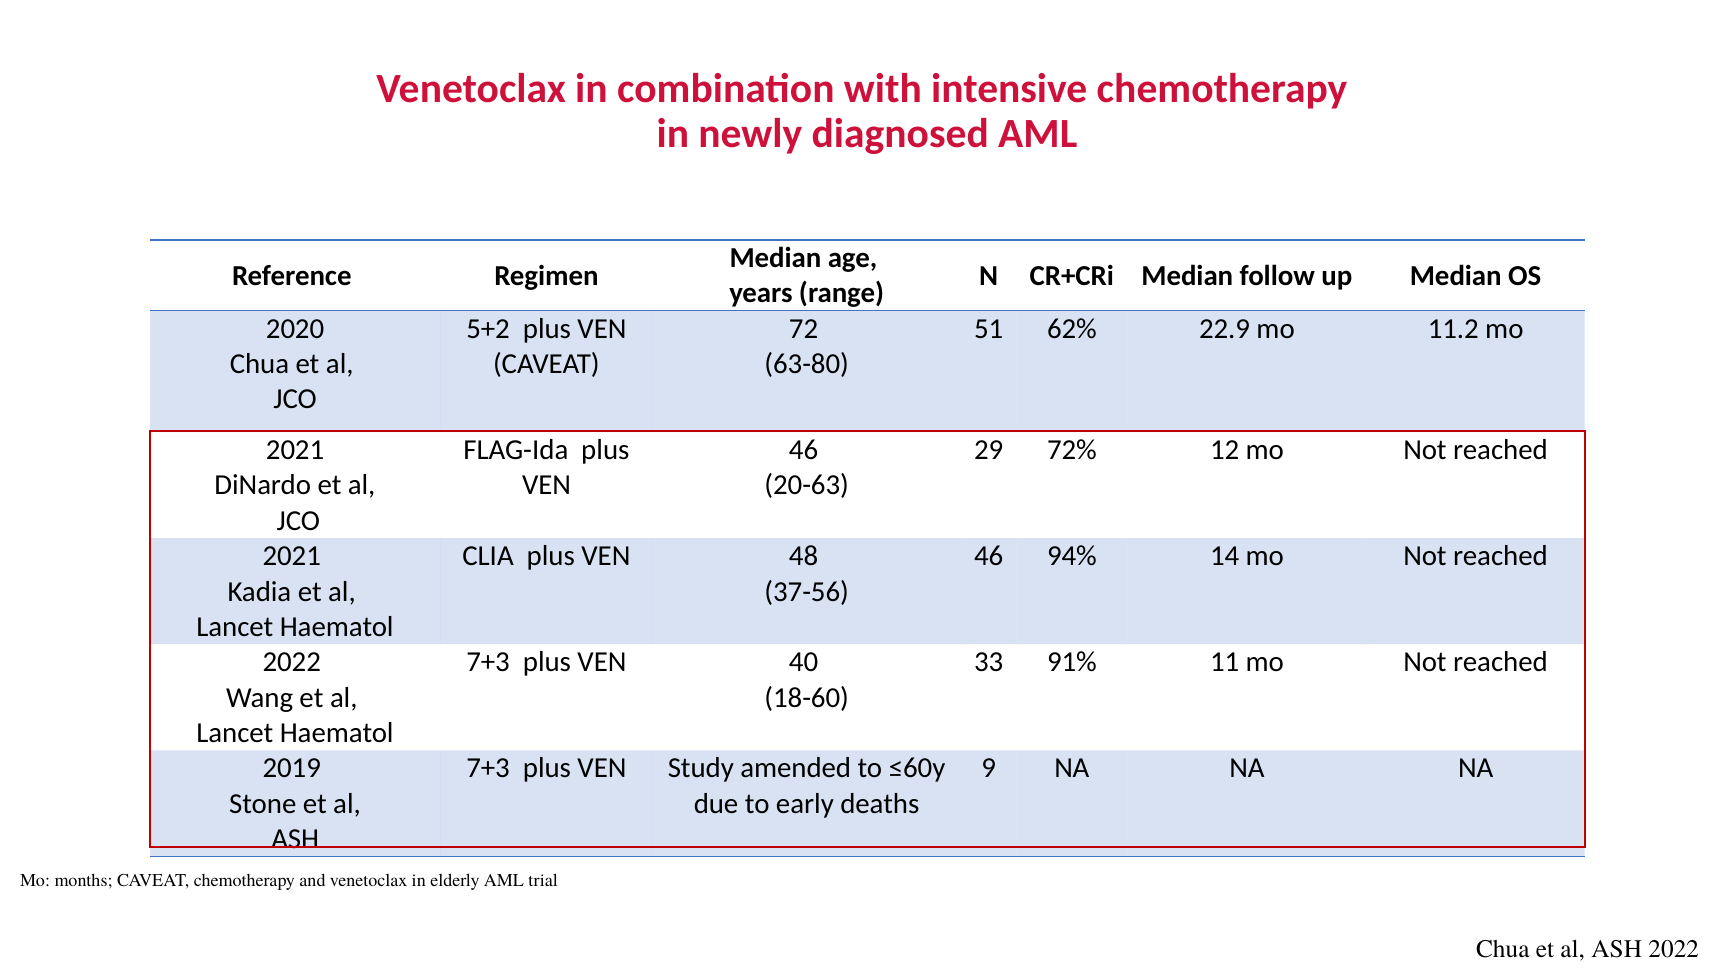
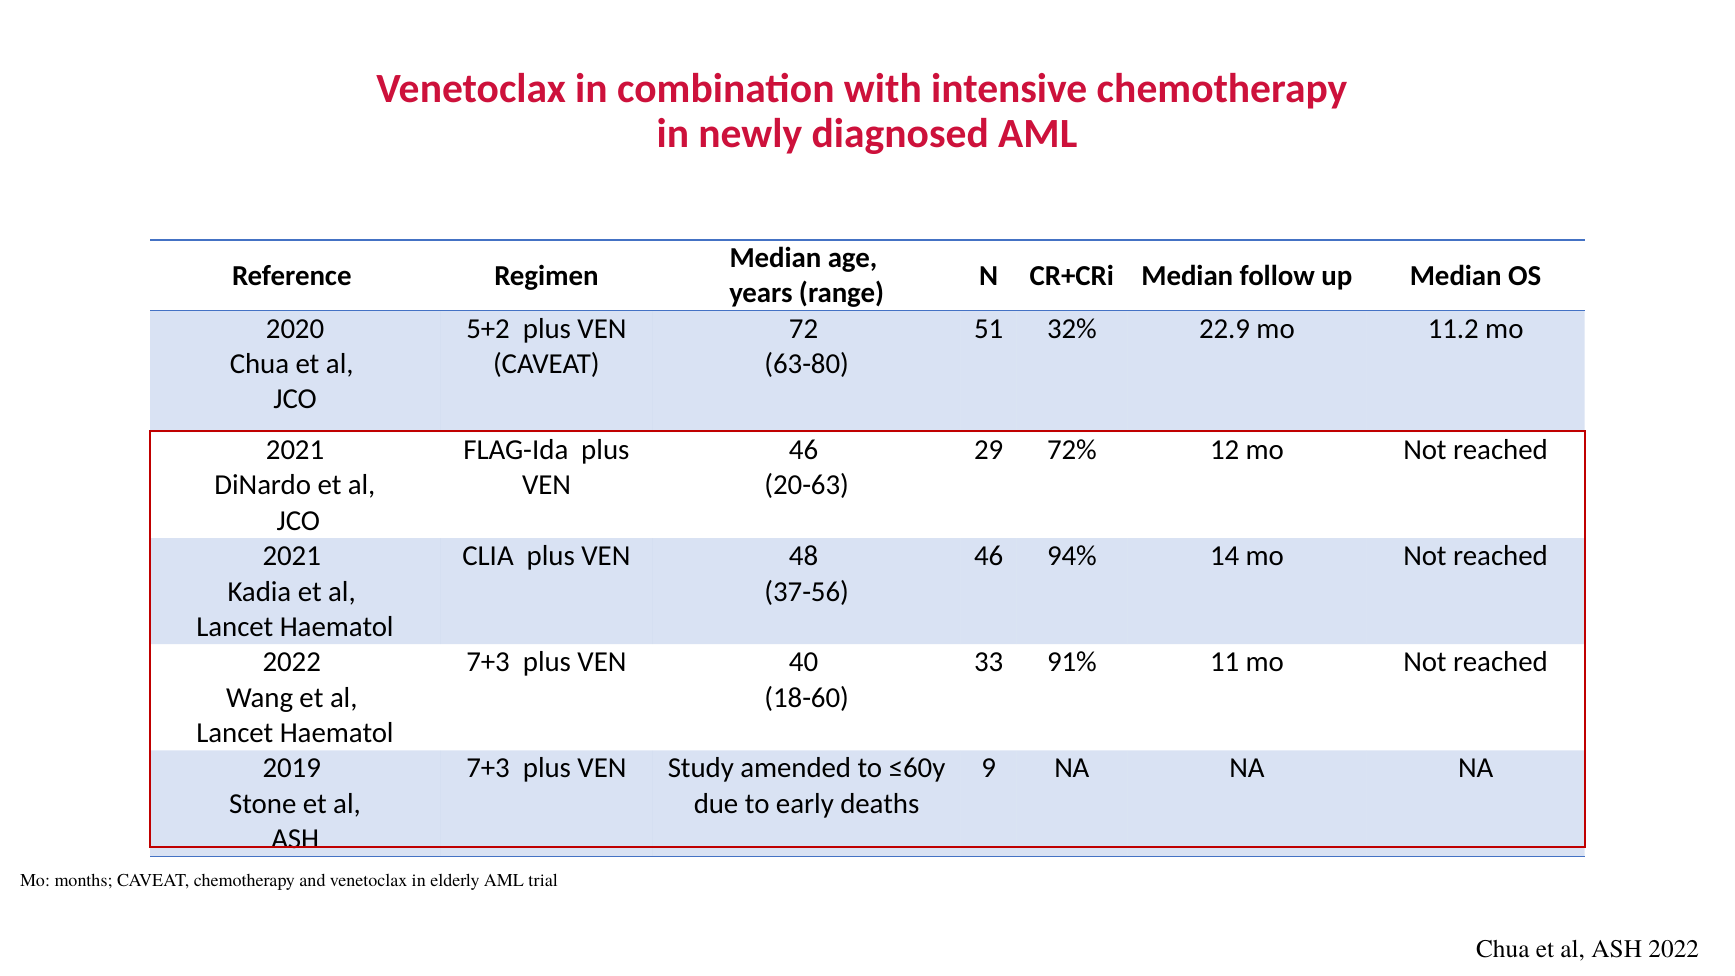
62%: 62% -> 32% (1072, 329)
